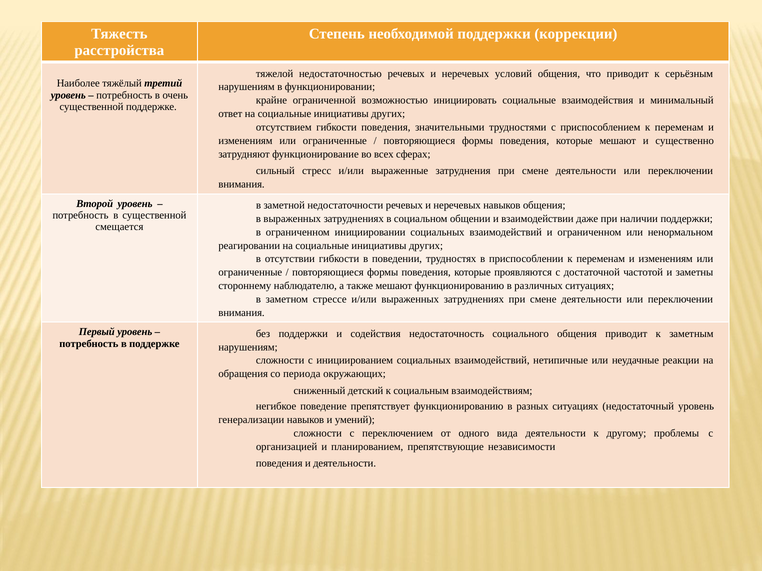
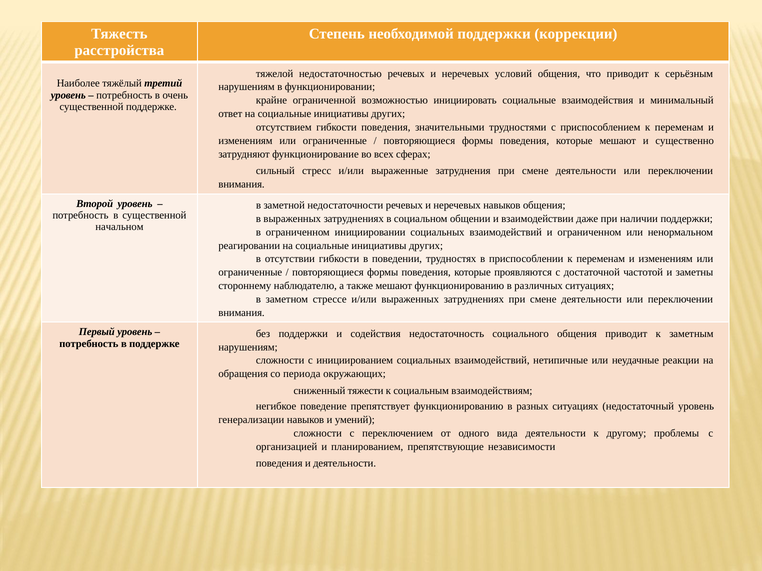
смещается: смещается -> начальном (119, 227)
детский: детский -> тяжести (366, 391)
